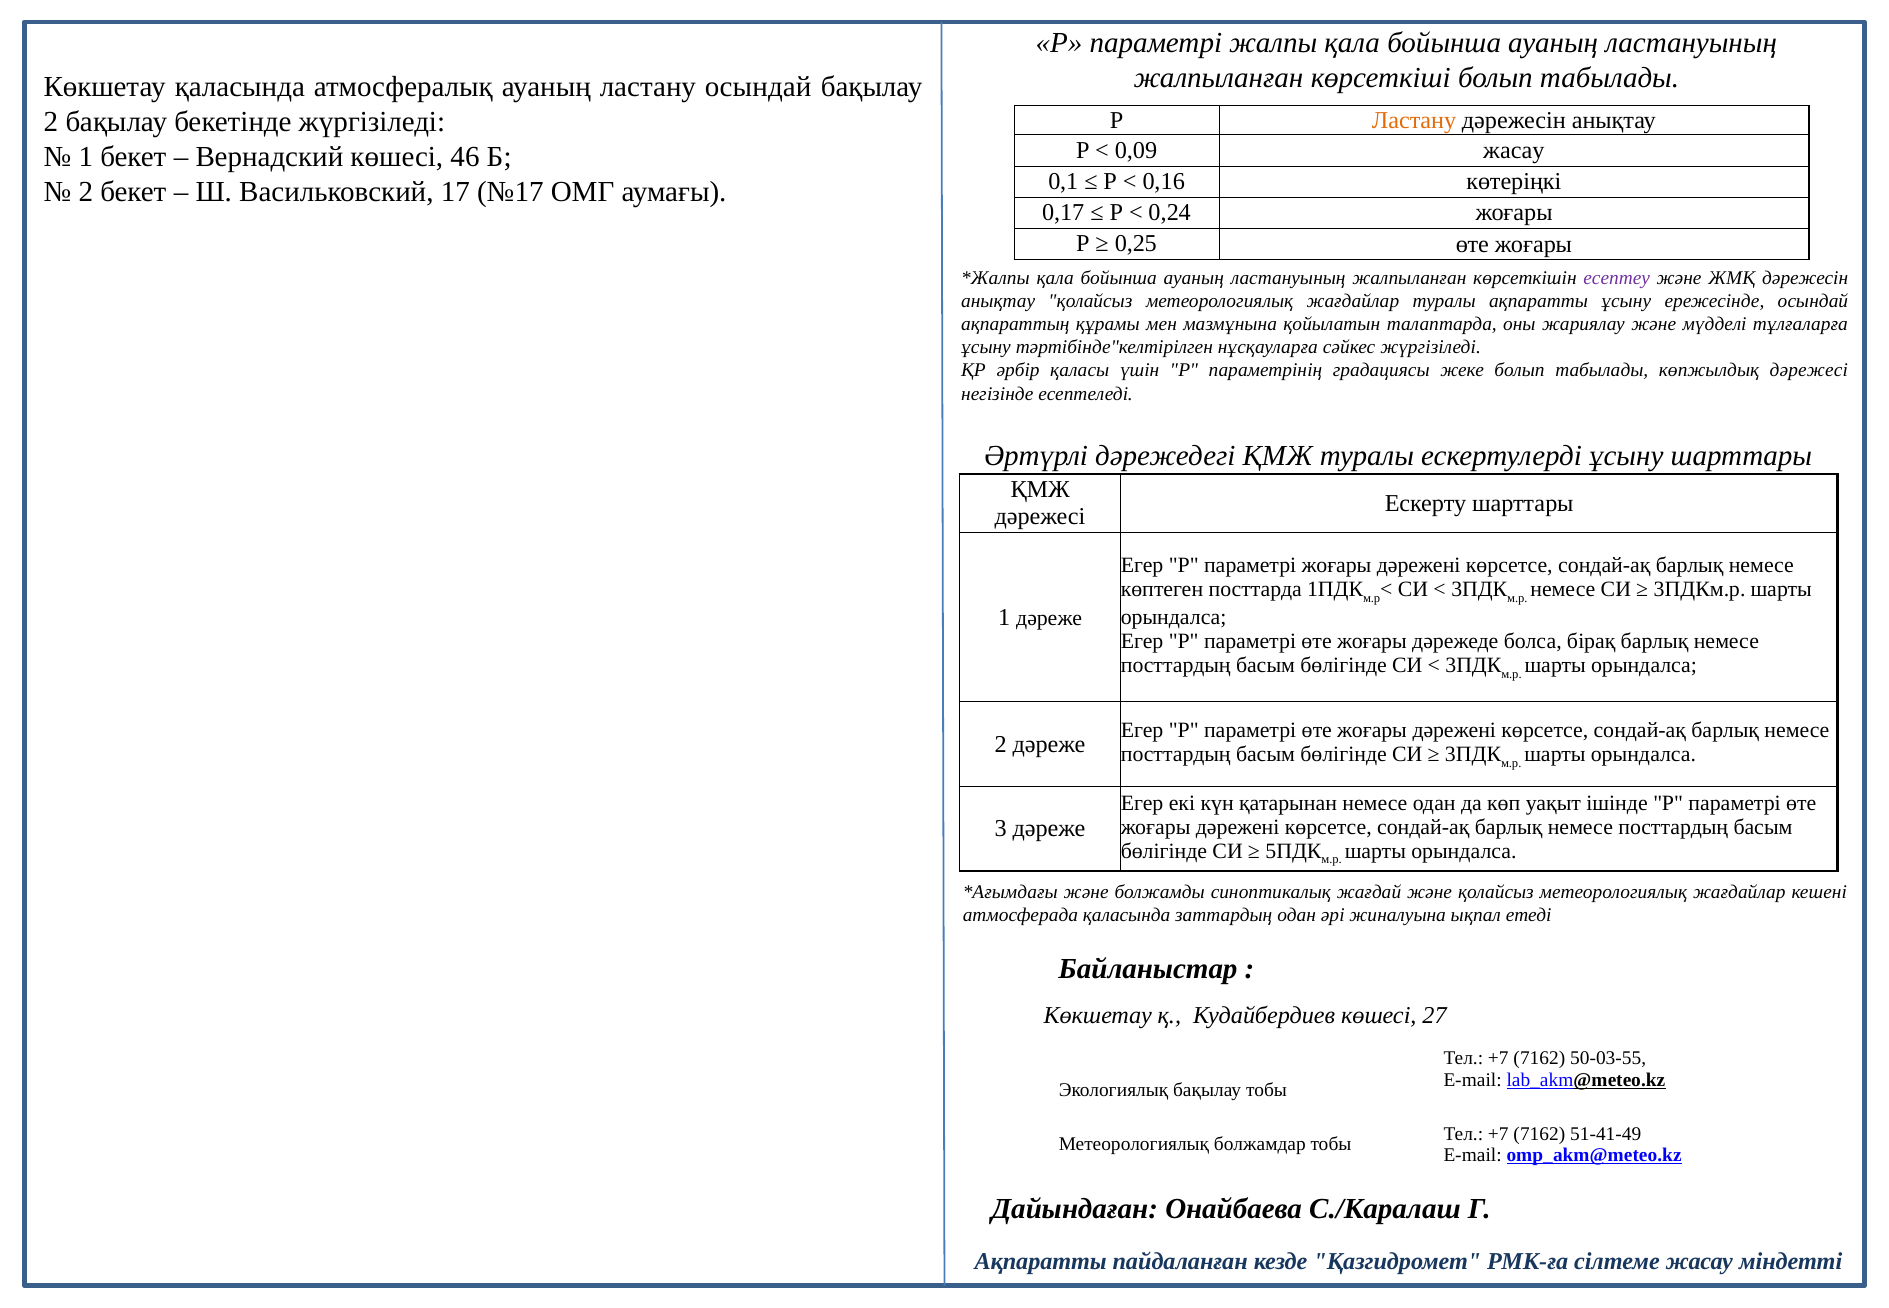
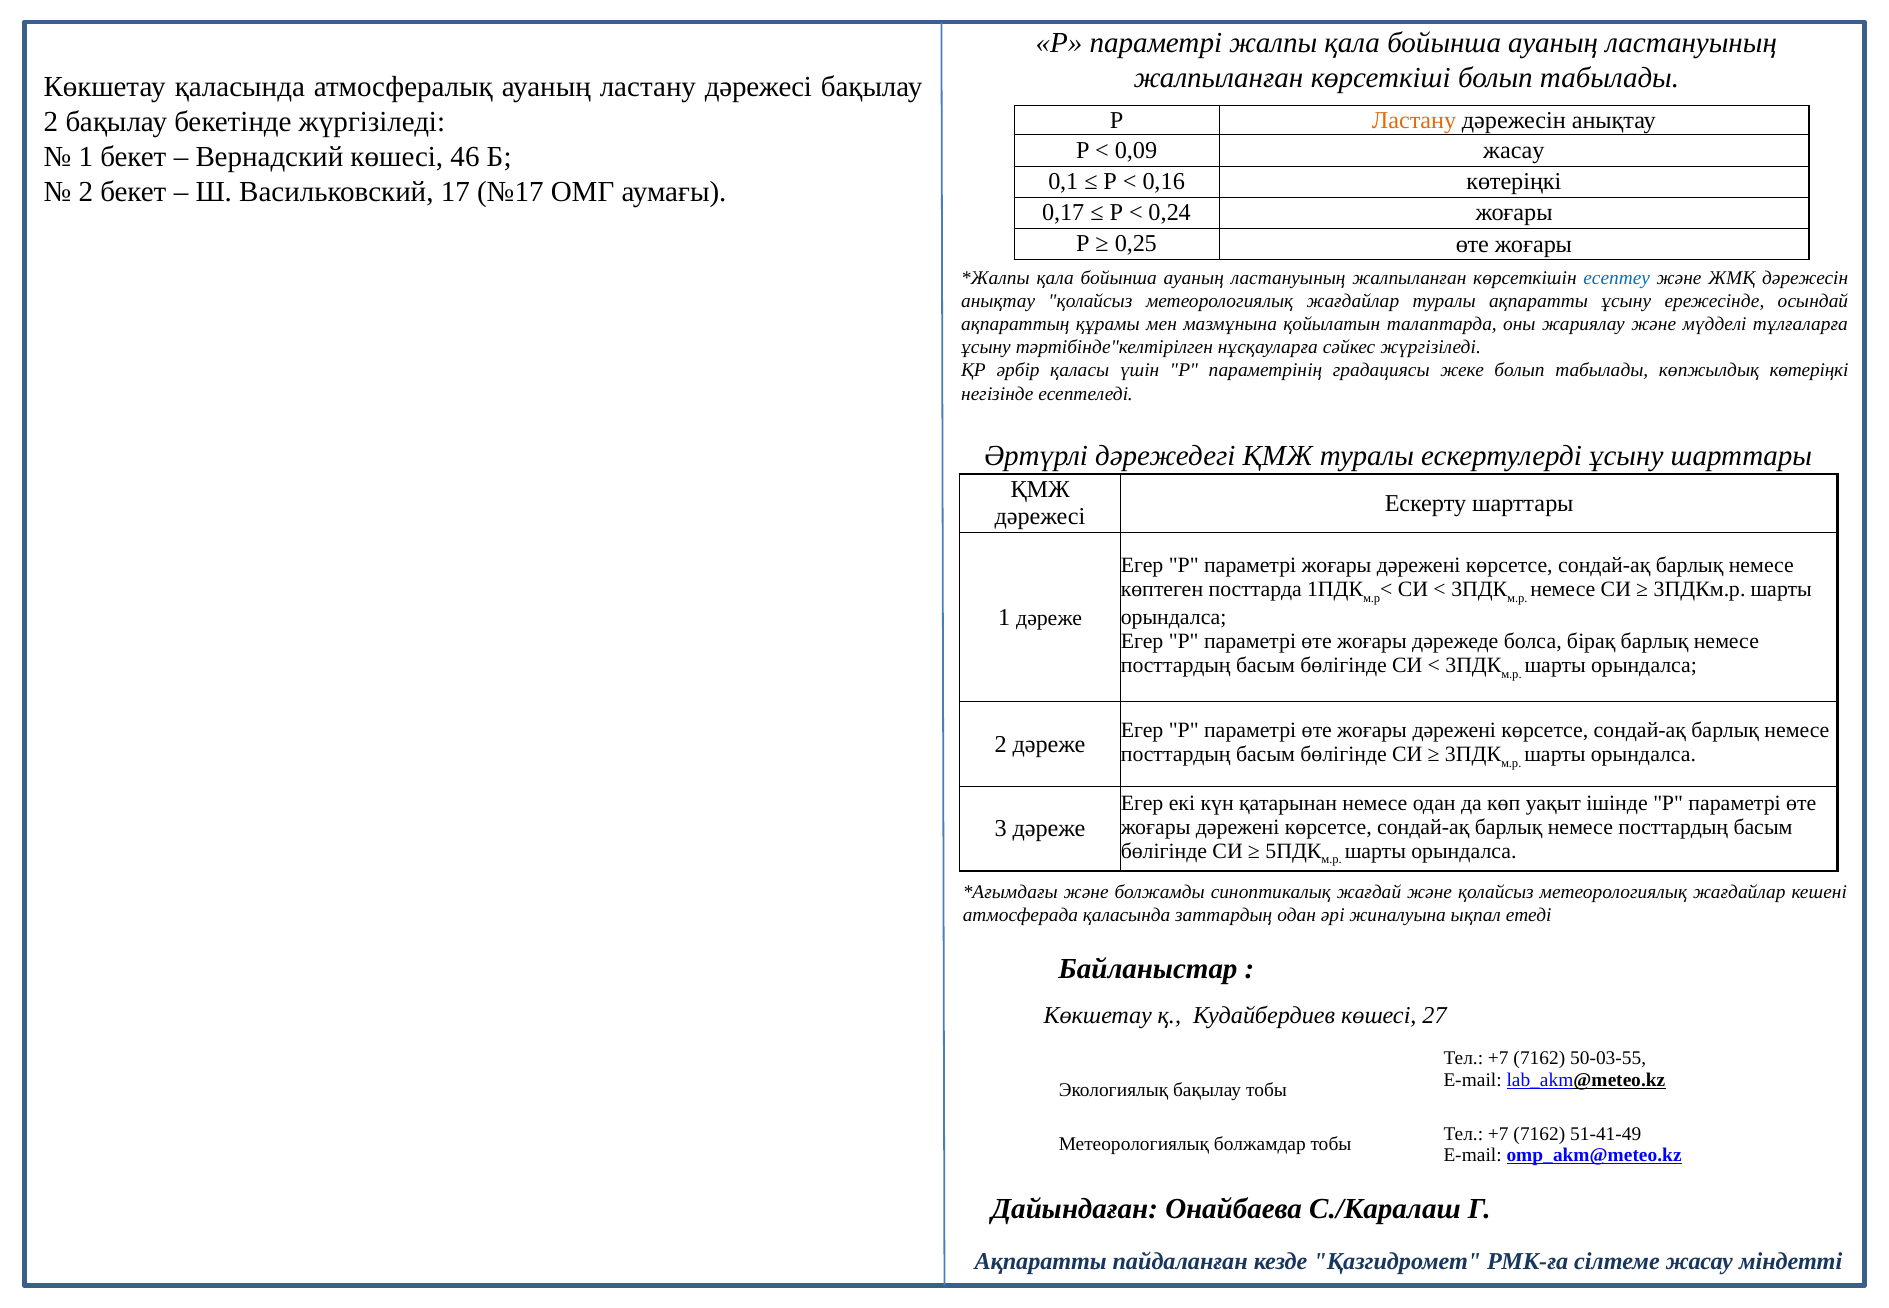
ластану осындай: осындай -> дәрежесі (758, 87)
есептеу colour: purple -> blue (1617, 278)
көпжылдық дәрежесі: дәрежесі -> көтеріңкі (1809, 370)
